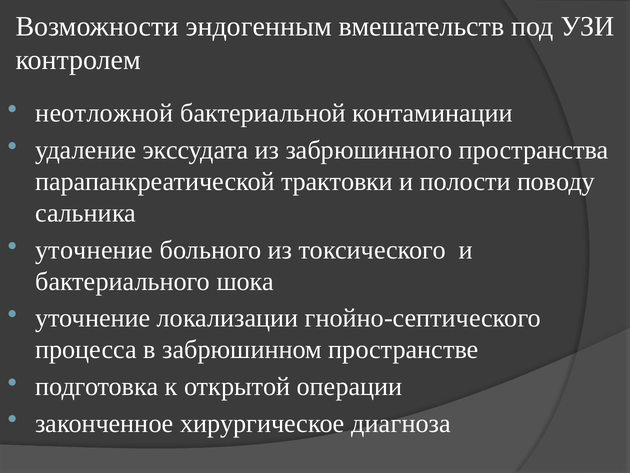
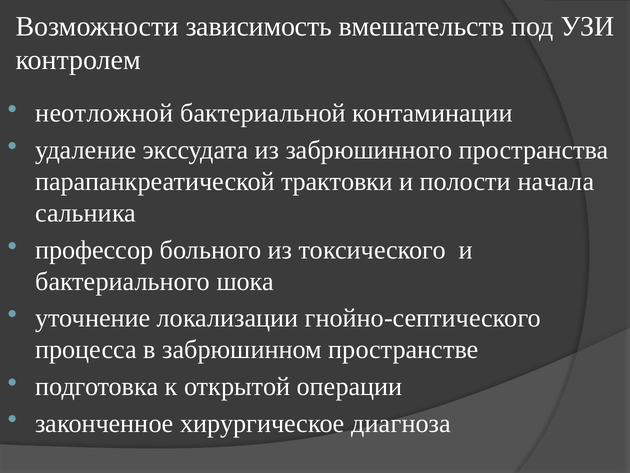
эндогенным: эндогенным -> зависимость (259, 26)
поводу: поводу -> начала (556, 181)
уточнение: уточнение -> профессор (94, 250)
